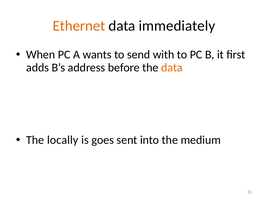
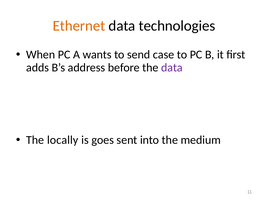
immediately: immediately -> technologies (177, 26)
with: with -> case (164, 55)
data colour: orange -> purple (172, 67)
